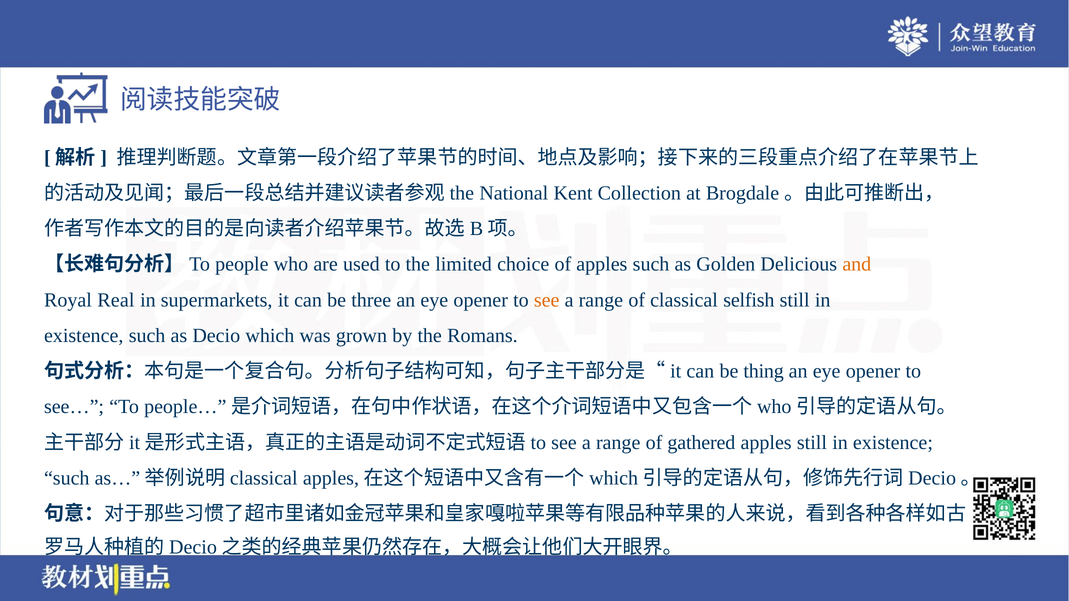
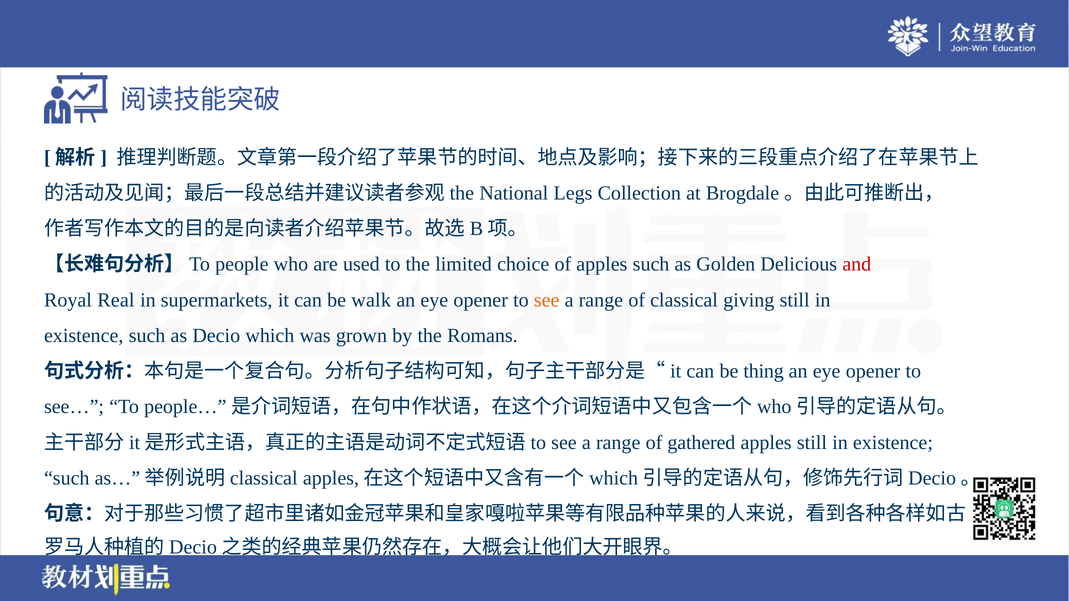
Kent: Kent -> Legs (573, 193)
and colour: orange -> red (857, 264)
three: three -> walk (371, 300)
selfish: selfish -> giving (749, 300)
